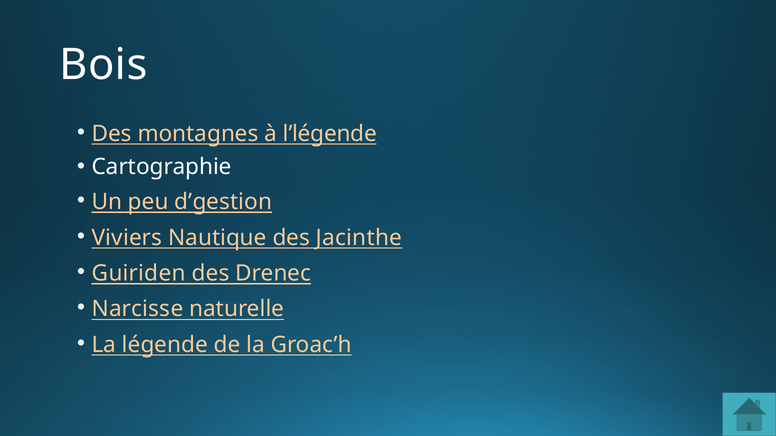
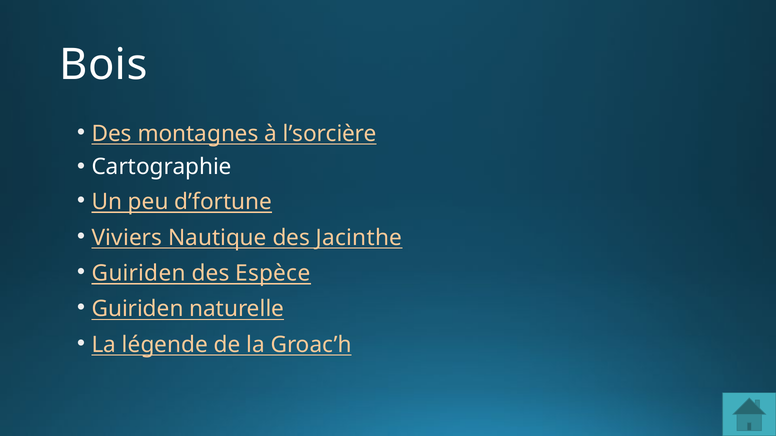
l’légende: l’légende -> l’sorcière (330, 134)
d’gestion: d’gestion -> d’fortune (223, 202)
Drenec: Drenec -> Espèce (273, 274)
Narcisse: Narcisse -> Guiriden (138, 309)
